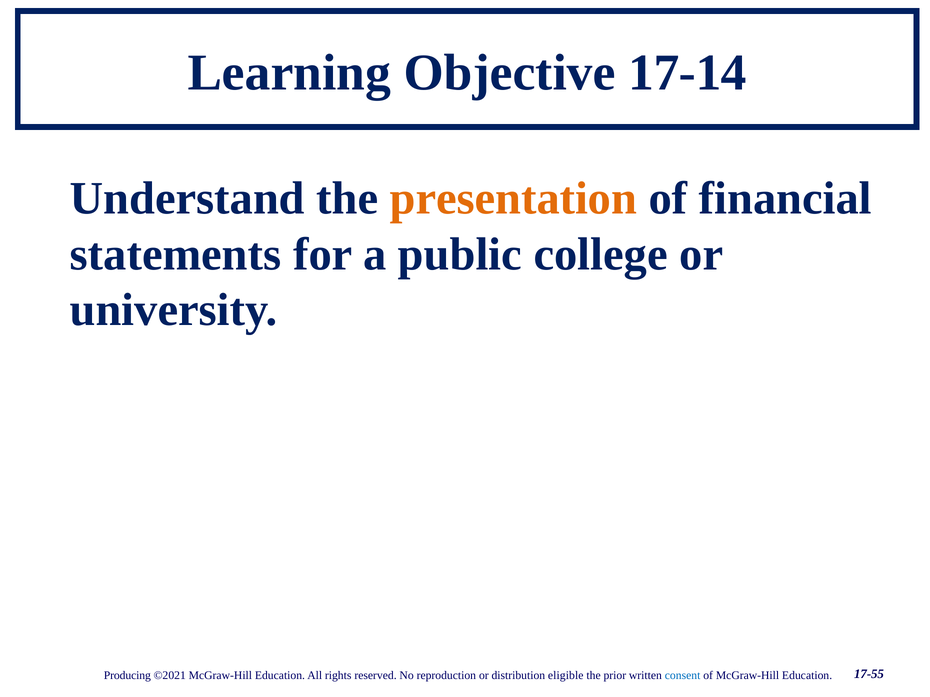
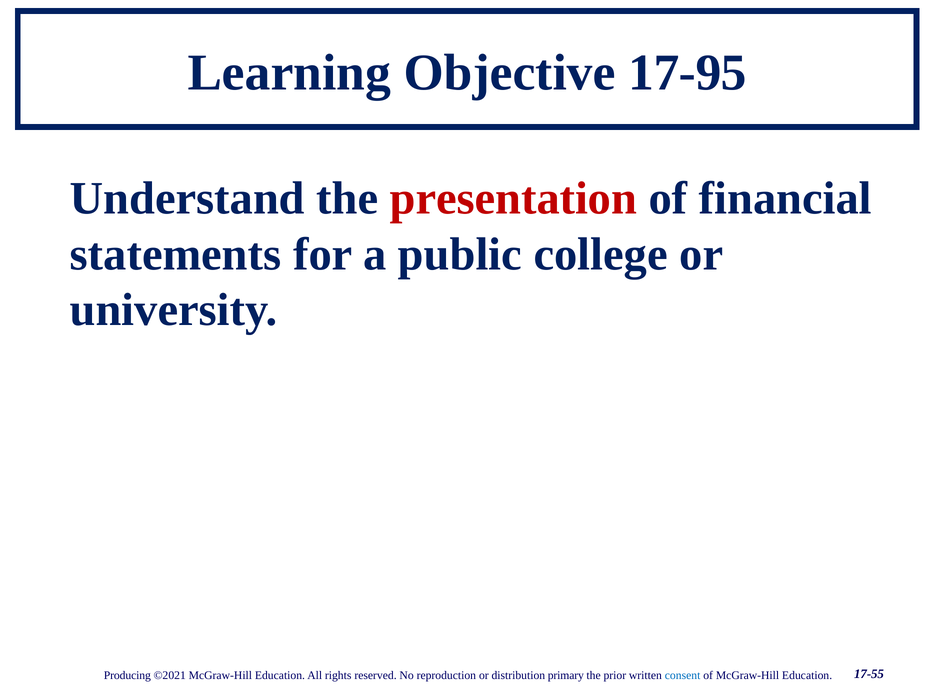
17-14: 17-14 -> 17-95 (687, 73)
presentation colour: orange -> red (513, 199)
eligible: eligible -> primary (566, 676)
